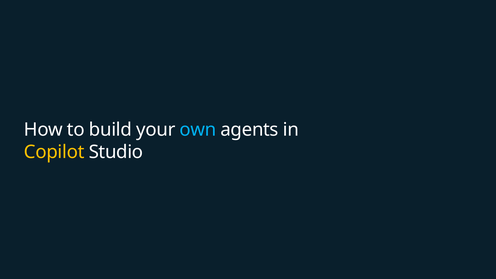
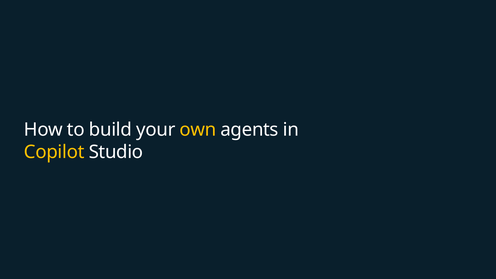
own colour: light blue -> yellow (198, 130)
